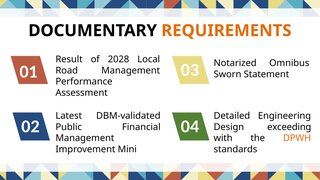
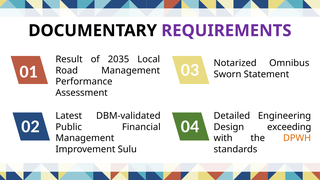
REQUIREMENTS colour: orange -> purple (226, 31)
2028: 2028 -> 2035 (119, 59)
Mini: Mini -> Sulu (127, 149)
